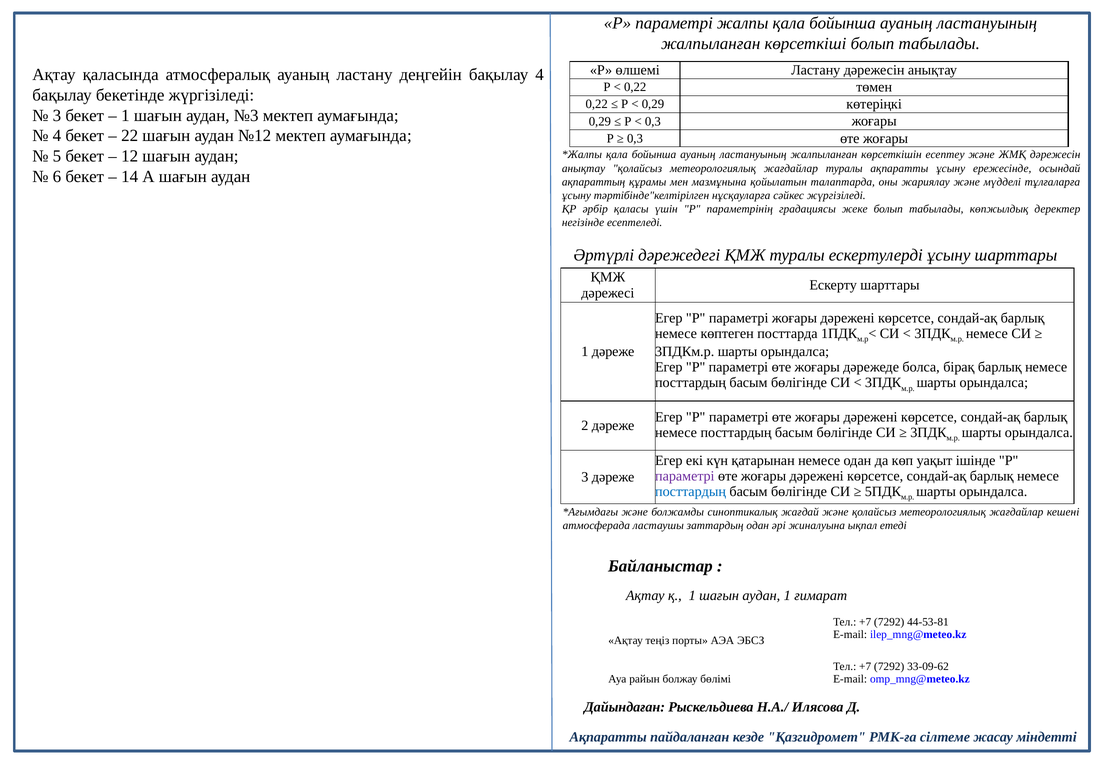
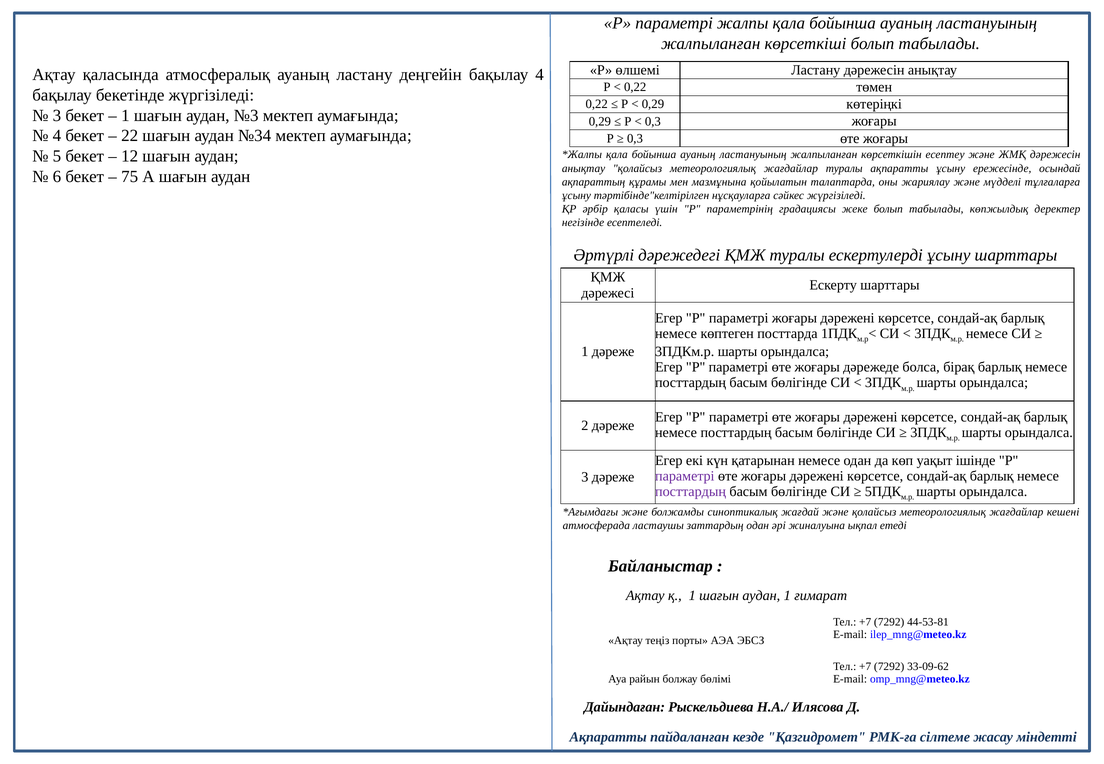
№12: №12 -> №34 (255, 136)
14: 14 -> 75 (130, 177)
посттардың colour: blue -> purple (691, 492)
